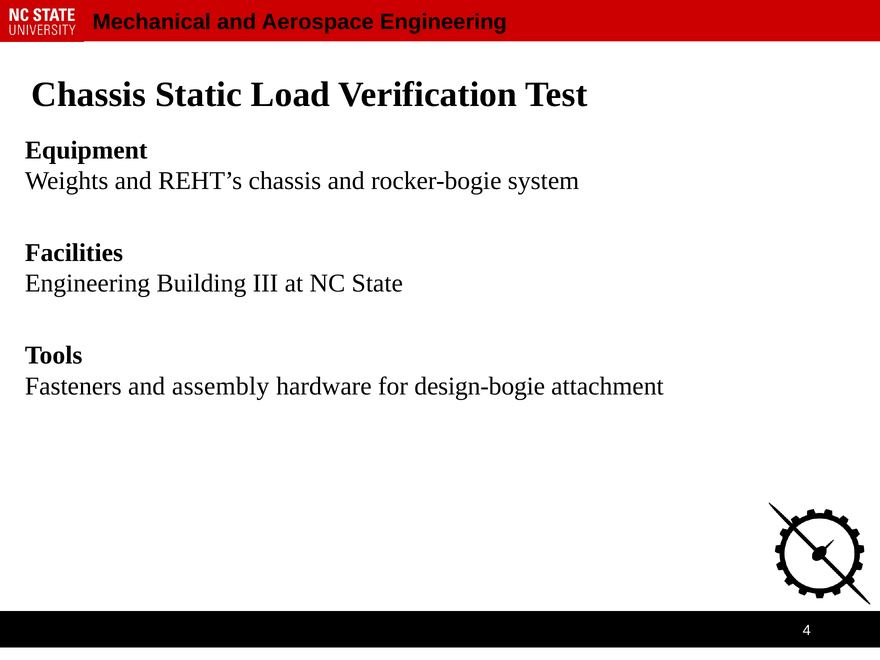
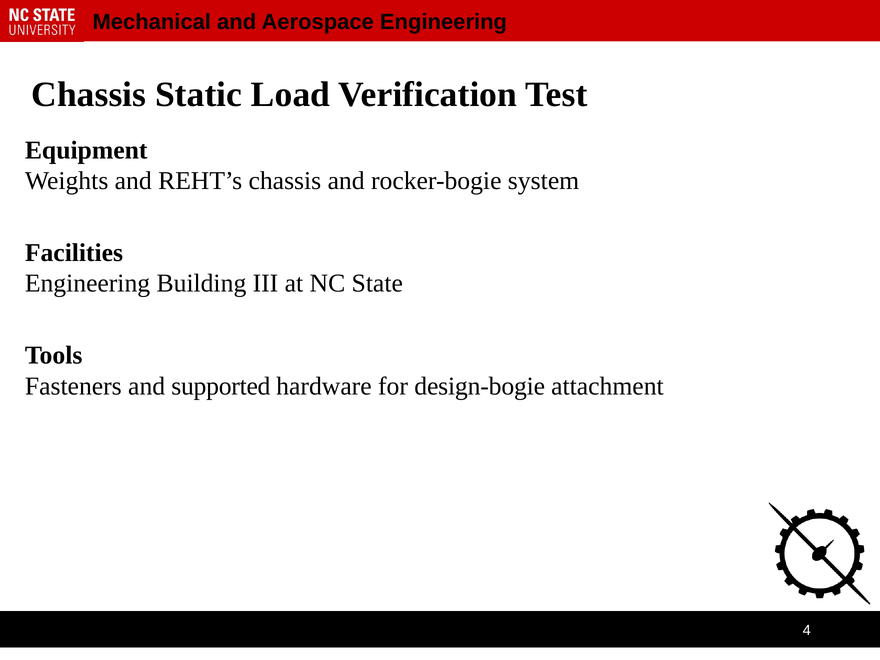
assembly: assembly -> supported (221, 386)
